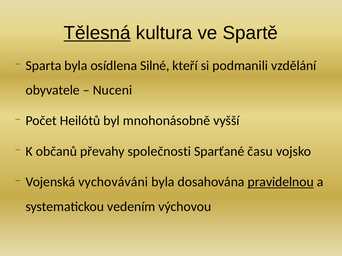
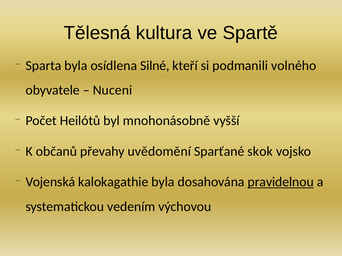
Tělesná underline: present -> none (97, 33)
vzdělání: vzdělání -> volného (294, 66)
společnosti: společnosti -> uvědomění (159, 152)
času: času -> skok (260, 152)
vychováváni: vychováváni -> kalokagathie (113, 182)
